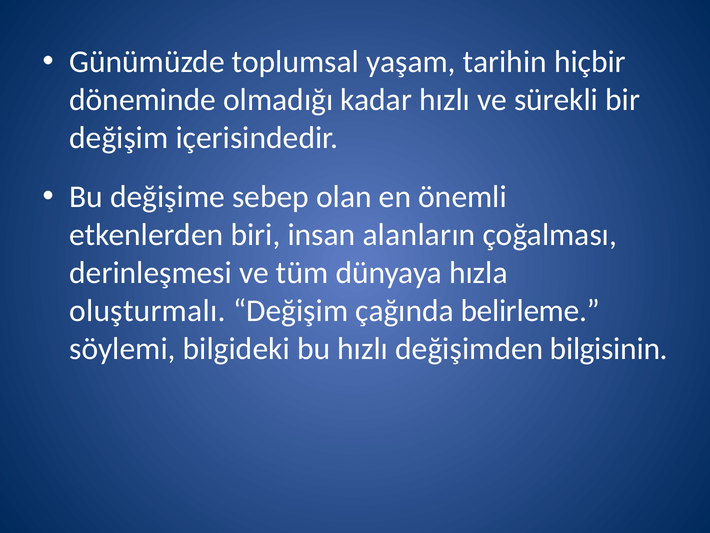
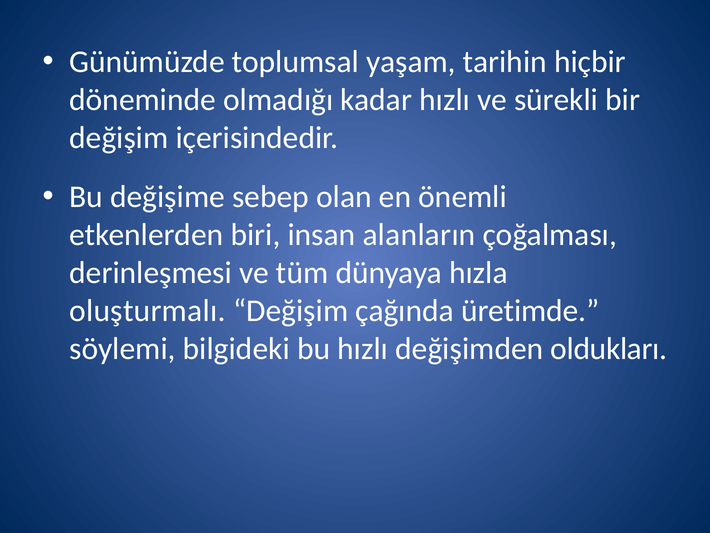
belirleme: belirleme -> üretimde (530, 310)
bilgisinin: bilgisinin -> oldukları (609, 348)
